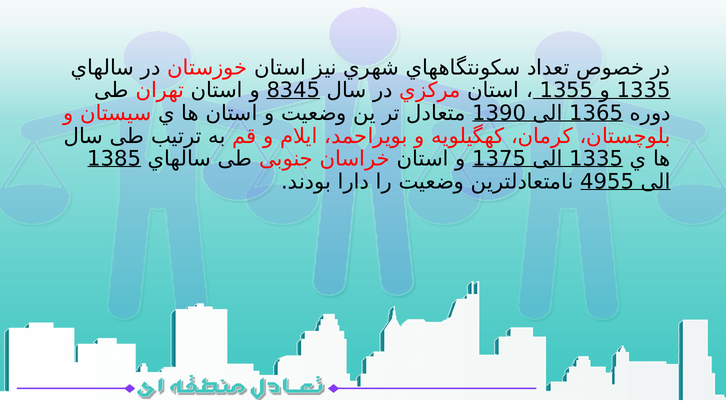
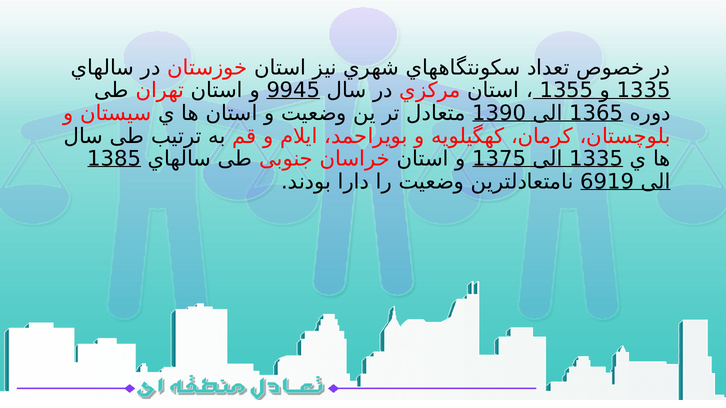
8345: 8345 -> 9945 (293, 90)
4955: 4955 -> 6919 (607, 182)
